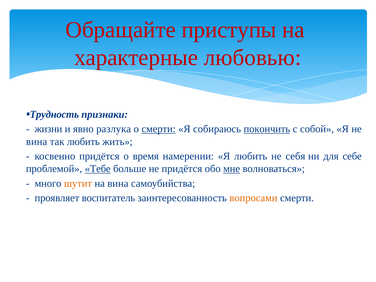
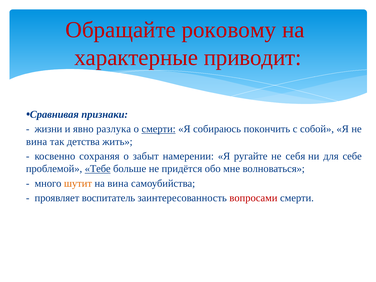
приступы: приступы -> роковому (229, 30)
любовью: любовью -> приводит (253, 58)
Трудность: Трудность -> Сравнивая (54, 114)
покончить underline: present -> none (267, 129)
так любить: любить -> детства (83, 142)
косвенно придётся: придётся -> сохраняя (99, 156)
время: время -> забыт (146, 156)
Я любить: любить -> ругайте (251, 156)
мне underline: present -> none (232, 169)
вопросами colour: orange -> red (253, 198)
